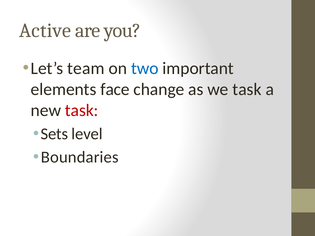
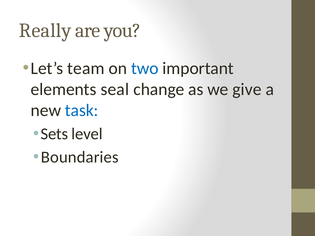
Active: Active -> Really (45, 31)
face: face -> seal (115, 89)
we task: task -> give (247, 89)
task colour: red -> blue (82, 110)
